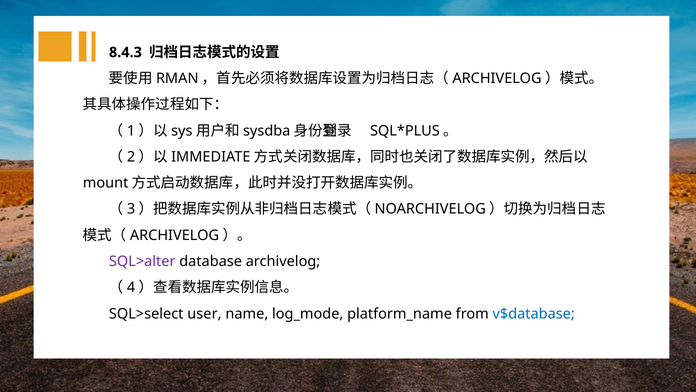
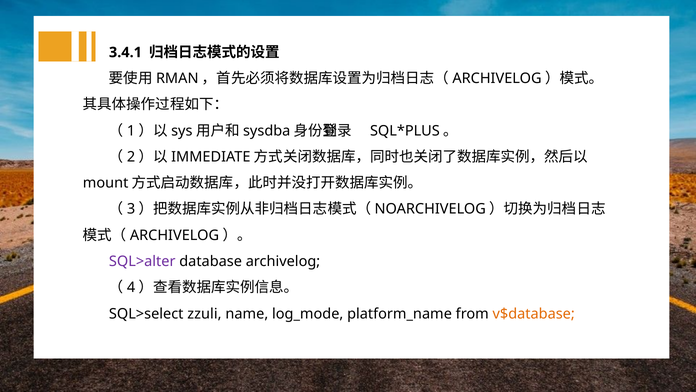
8.4.3: 8.4.3 -> 3.4.1 (125, 52)
user: user -> zzuli (204, 313)
v$database colour: blue -> orange (534, 313)
